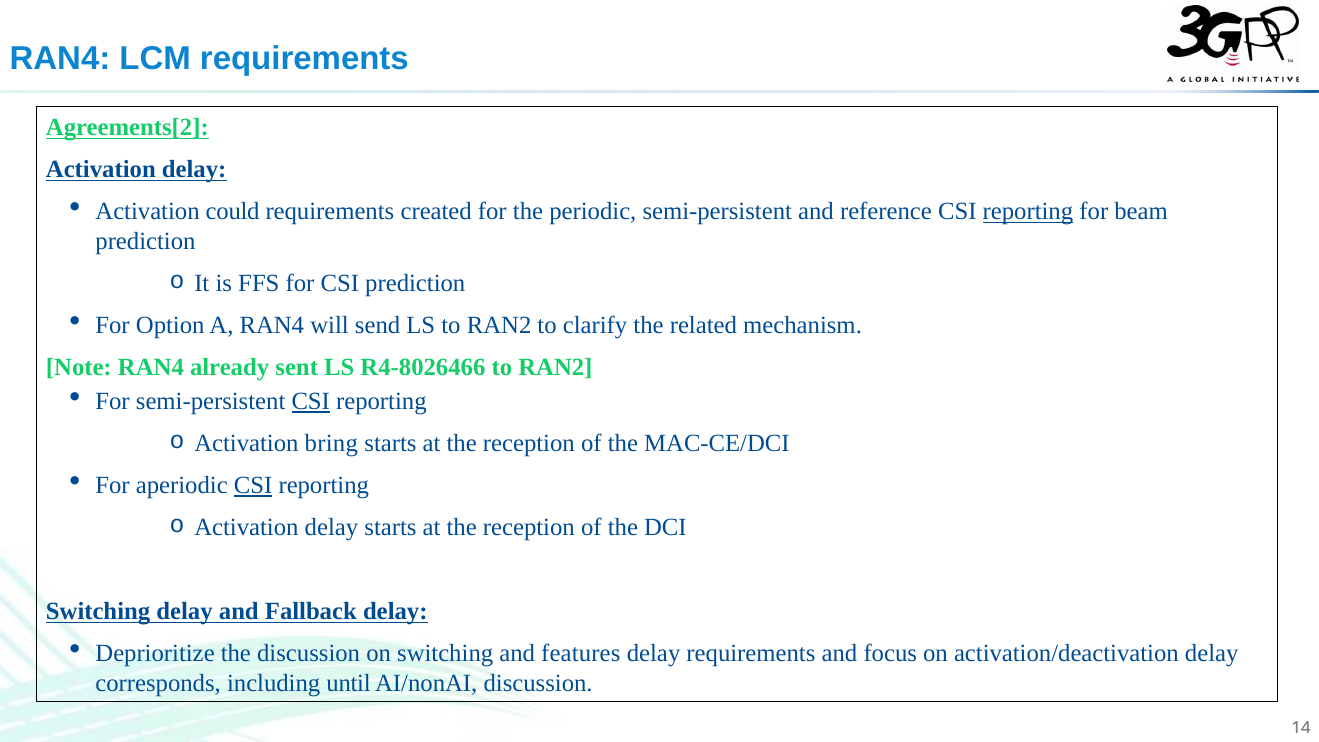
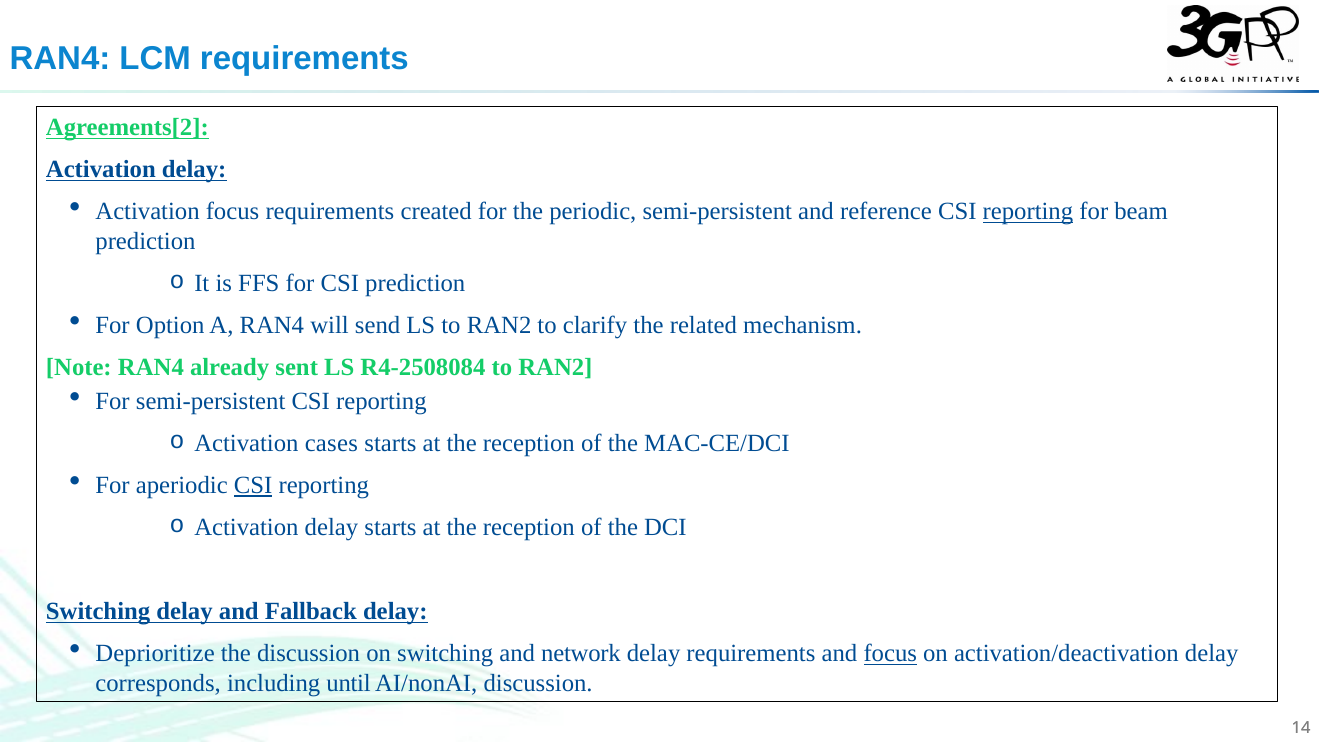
Activation could: could -> focus (233, 212)
R4-8026466: R4-8026466 -> R4-2508084 (423, 368)
CSI underline: present -> none (311, 401)
bring: bring -> cases (331, 443)
features: features -> network (581, 654)
focus underline: none -> present (890, 654)
